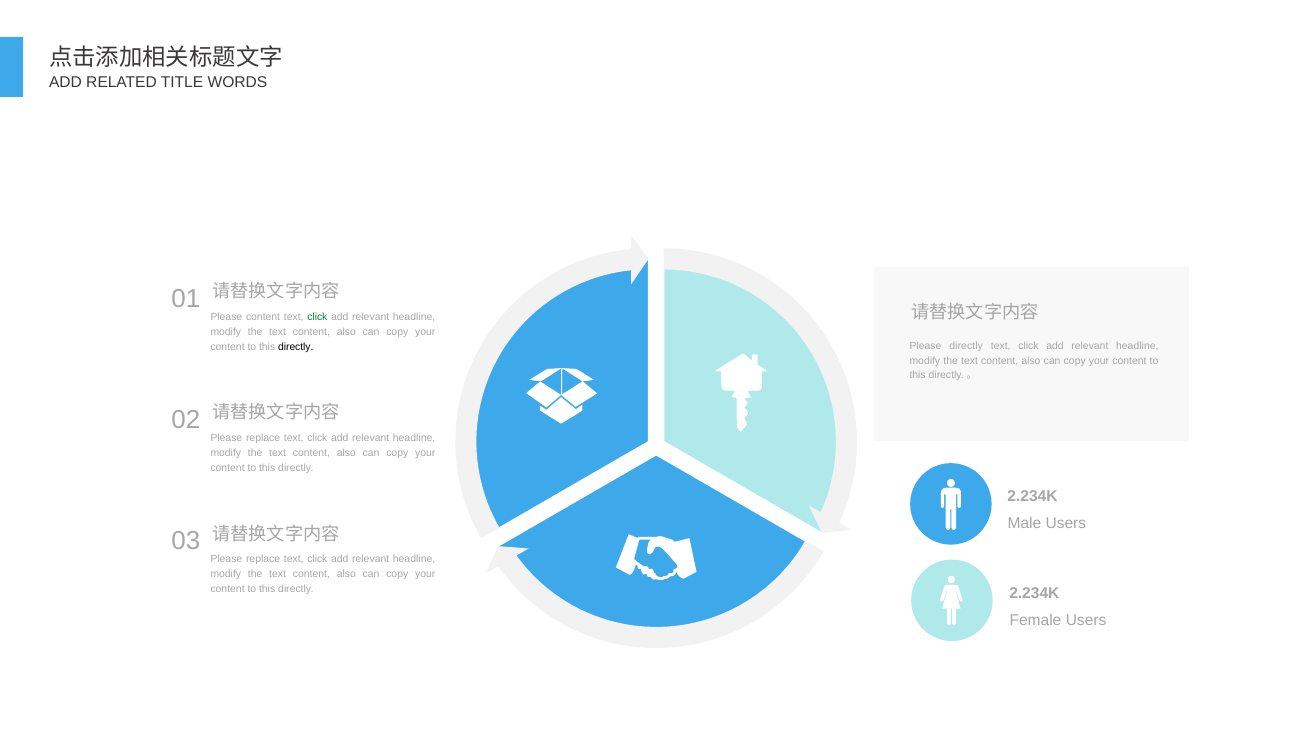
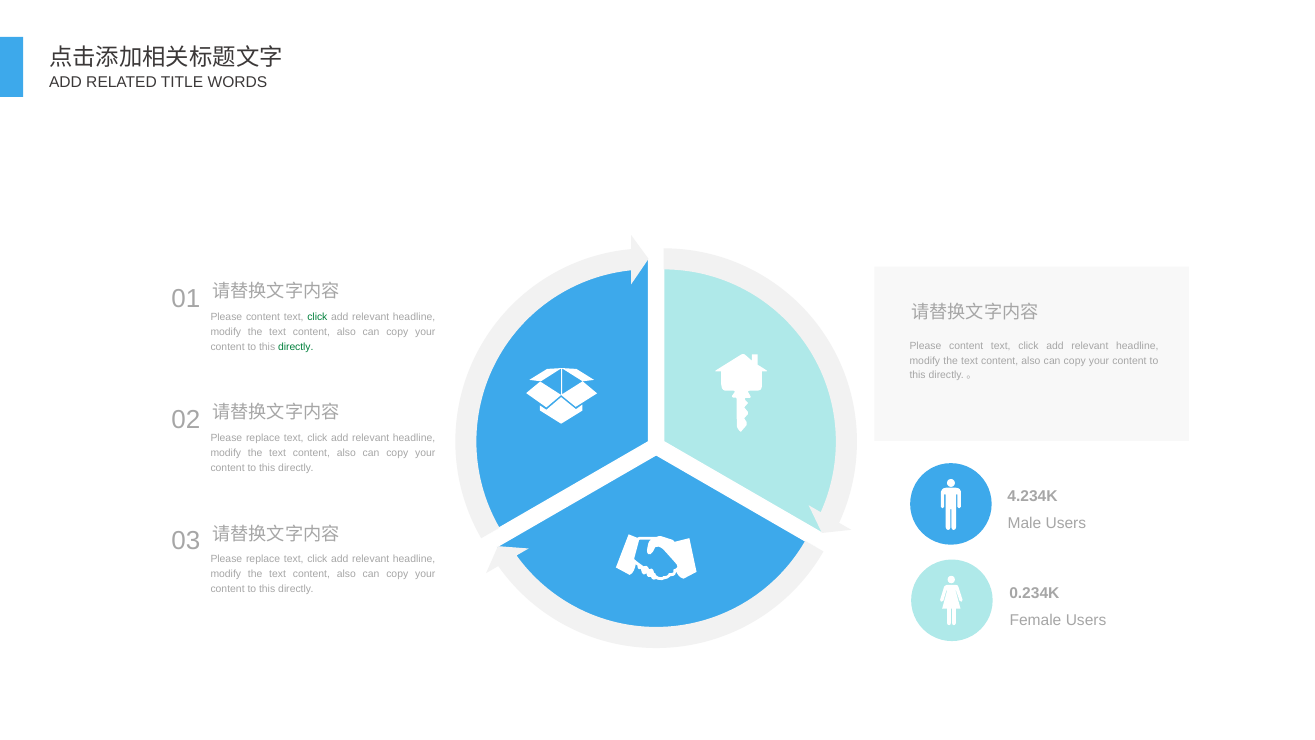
directly: directly -> content (966, 346)
directly colour: black -> green (296, 347)
2.234K: 2.234K -> 4.234K (1032, 497)
2.234K: 2.234K -> 0.234K (1034, 593)
